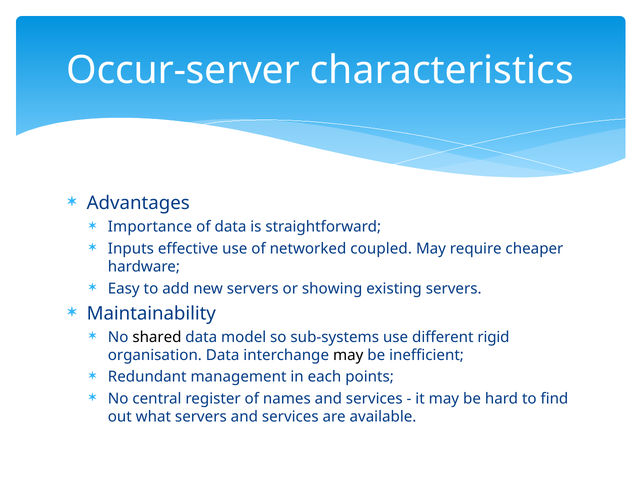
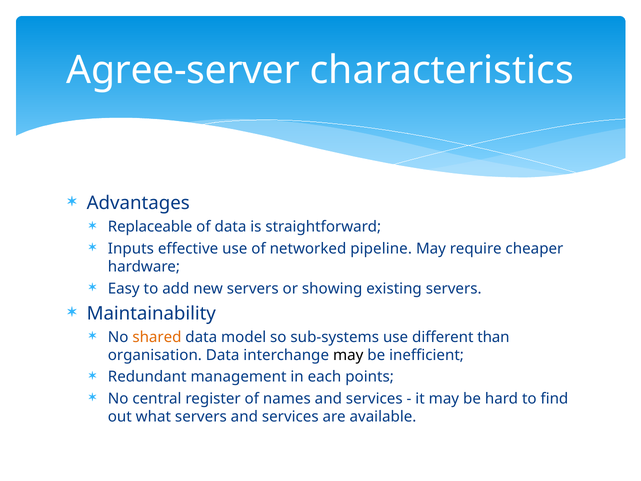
Occur-server: Occur-server -> Agree-server (183, 70)
Importance: Importance -> Replaceable (150, 227)
coupled: coupled -> pipeline (381, 249)
shared colour: black -> orange (157, 337)
rigid: rigid -> than (493, 337)
